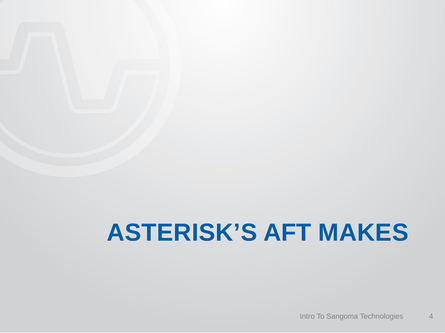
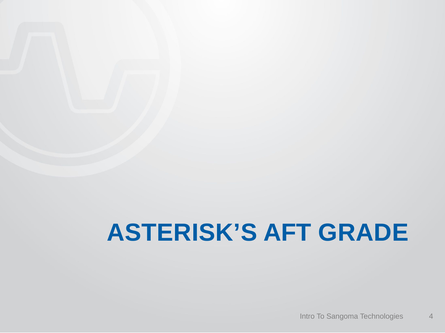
MAKES: MAKES -> GRADE (363, 233)
